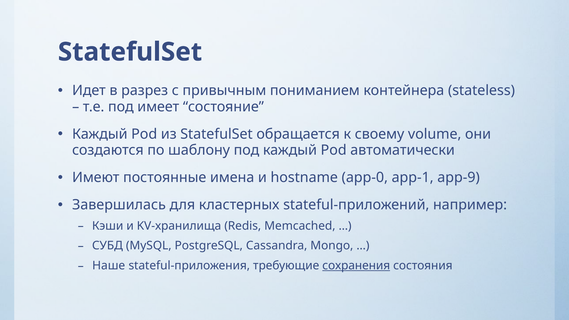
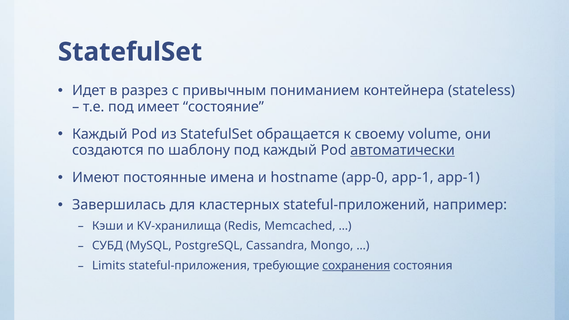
автоматически underline: none -> present (403, 150)
app-1 app-9: app-9 -> app-1 (459, 178)
Наше: Наше -> Limits (109, 266)
